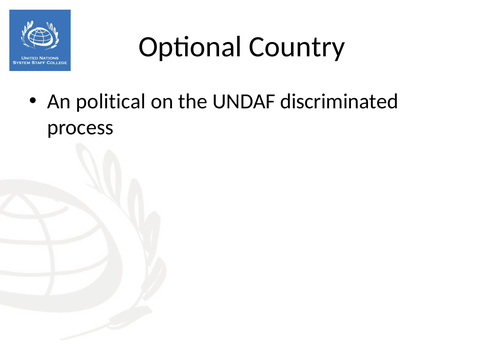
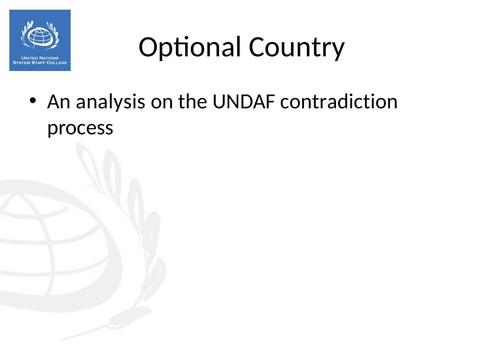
political: political -> analysis (111, 102)
discriminated: discriminated -> contradiction (339, 102)
